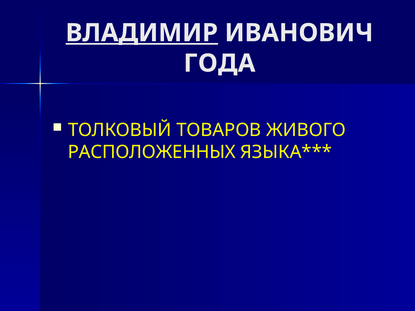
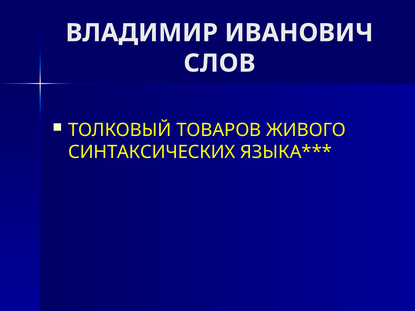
ВЛАДИМИР underline: present -> none (142, 33)
ГОДА: ГОДА -> СЛОВ (219, 63)
РАСПОЛОЖЕННЫХ: РАСПОЛОЖЕННЫХ -> СИНТАКСИЧЕСКИХ (152, 152)
